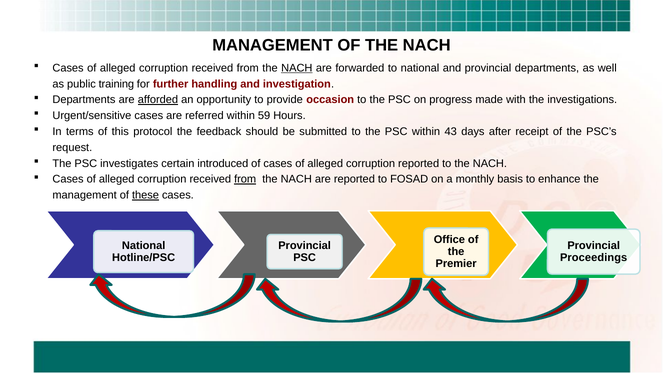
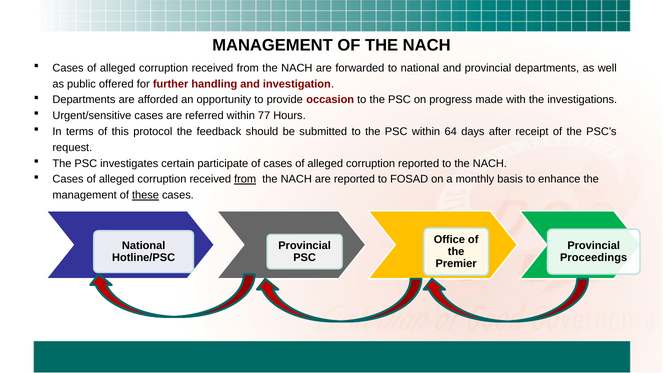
NACH underline: present -> none (297, 68)
training: training -> offered (116, 84)
afforded underline: present -> none (158, 100)
59: 59 -> 77 (264, 116)
43: 43 -> 64 (451, 132)
introduced: introduced -> participate (223, 163)
